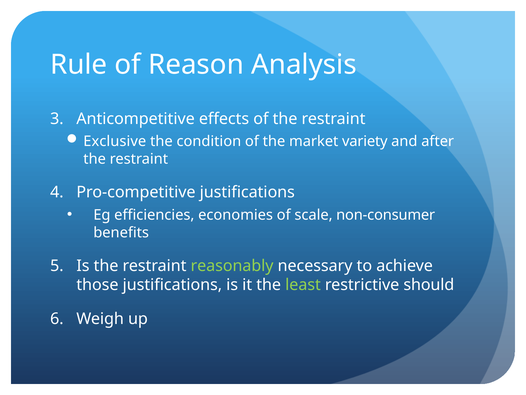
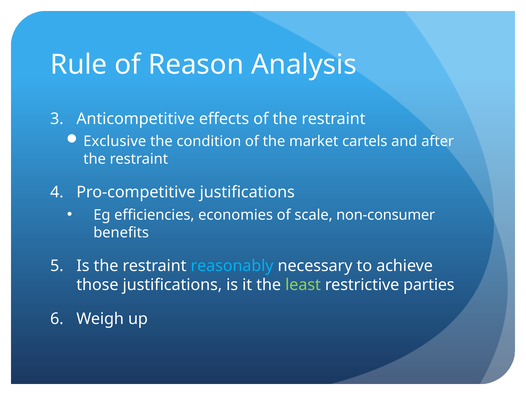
variety: variety -> cartels (365, 141)
reasonably colour: light green -> light blue (232, 265)
should: should -> parties (429, 285)
